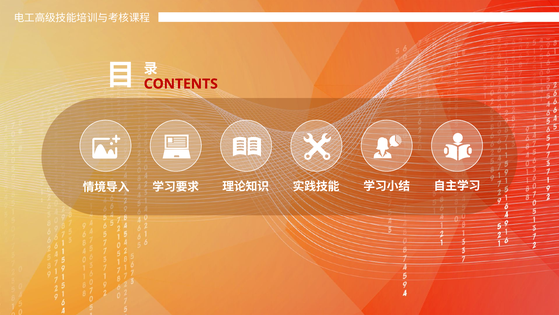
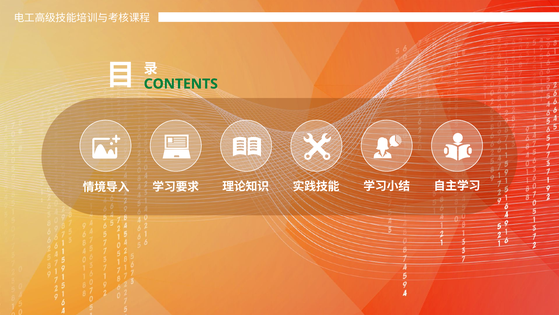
CONTENTS colour: red -> green (181, 84)
